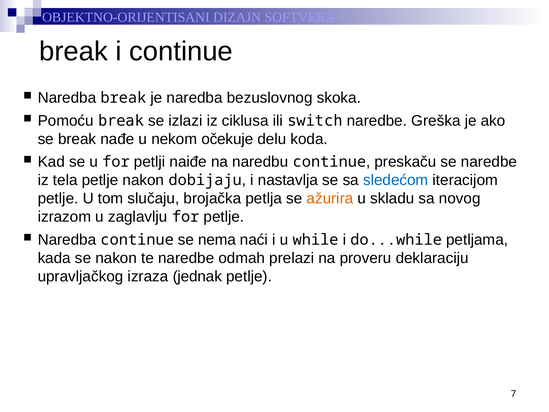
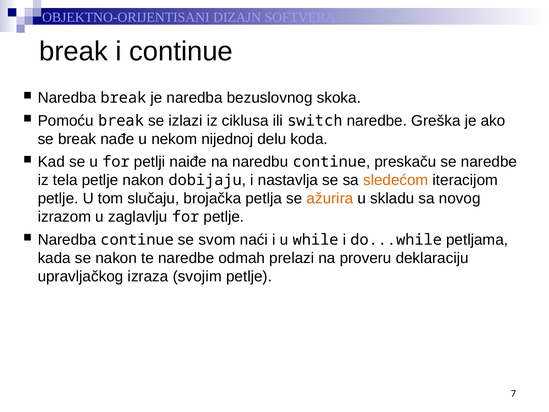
očekuje: očekuje -> nijednoj (227, 139)
sledećom colour: blue -> orange (396, 180)
nema: nema -> svom (217, 240)
jednak: jednak -> svojim (197, 276)
